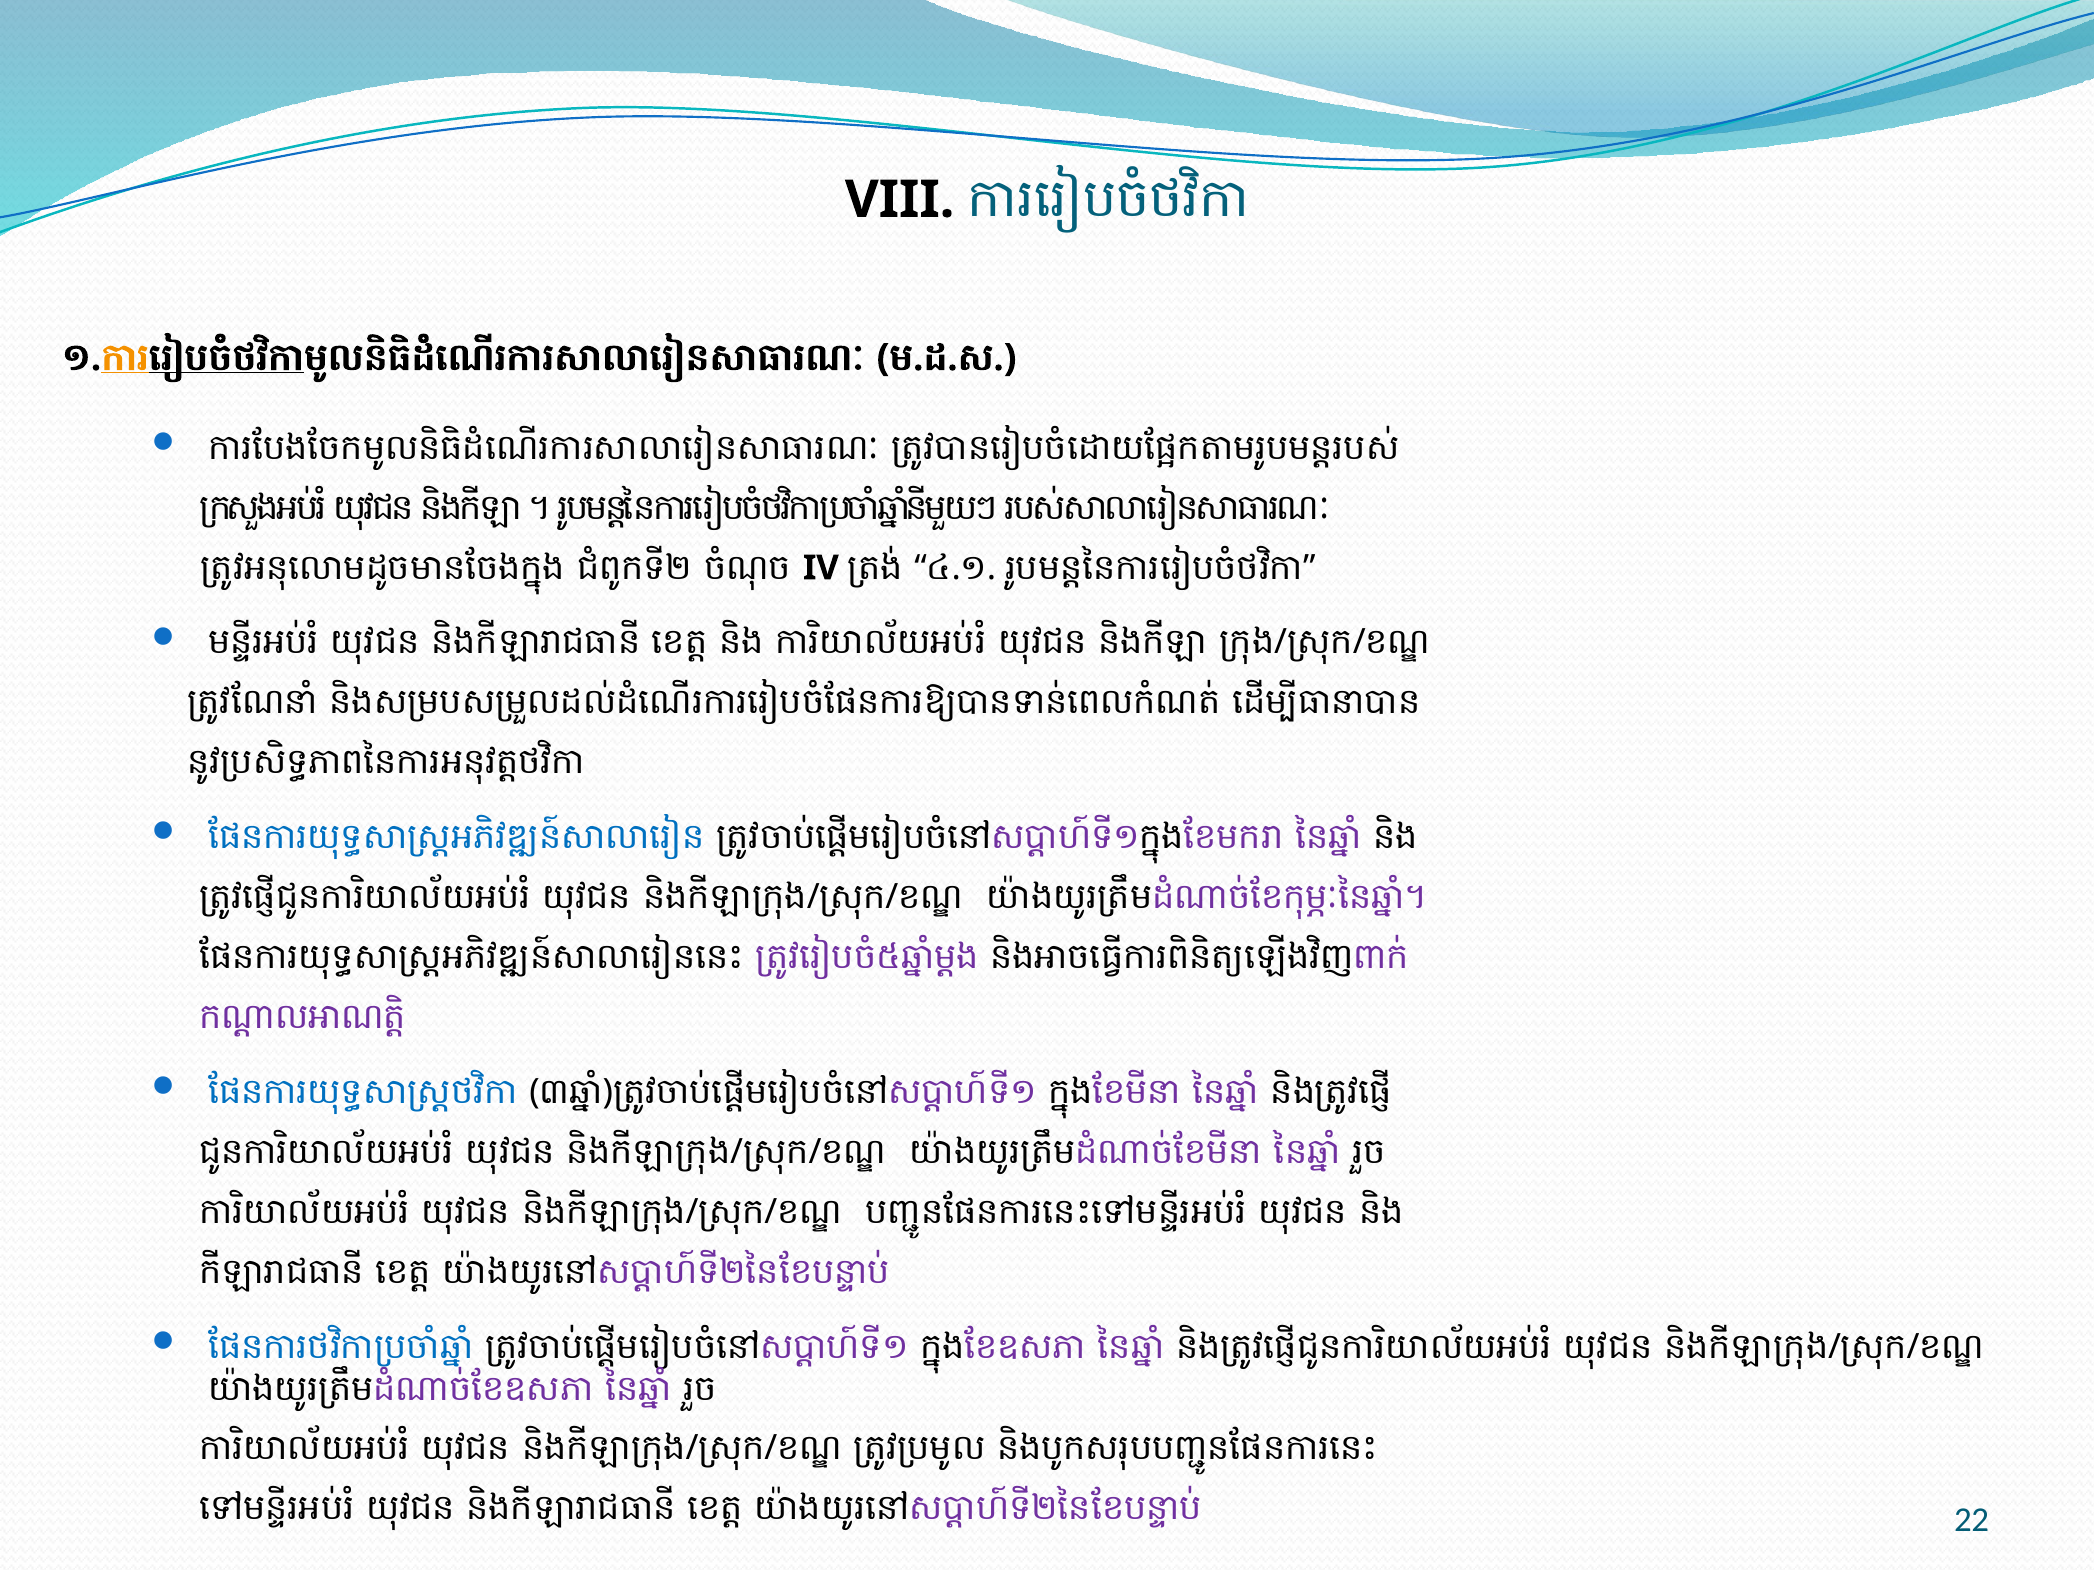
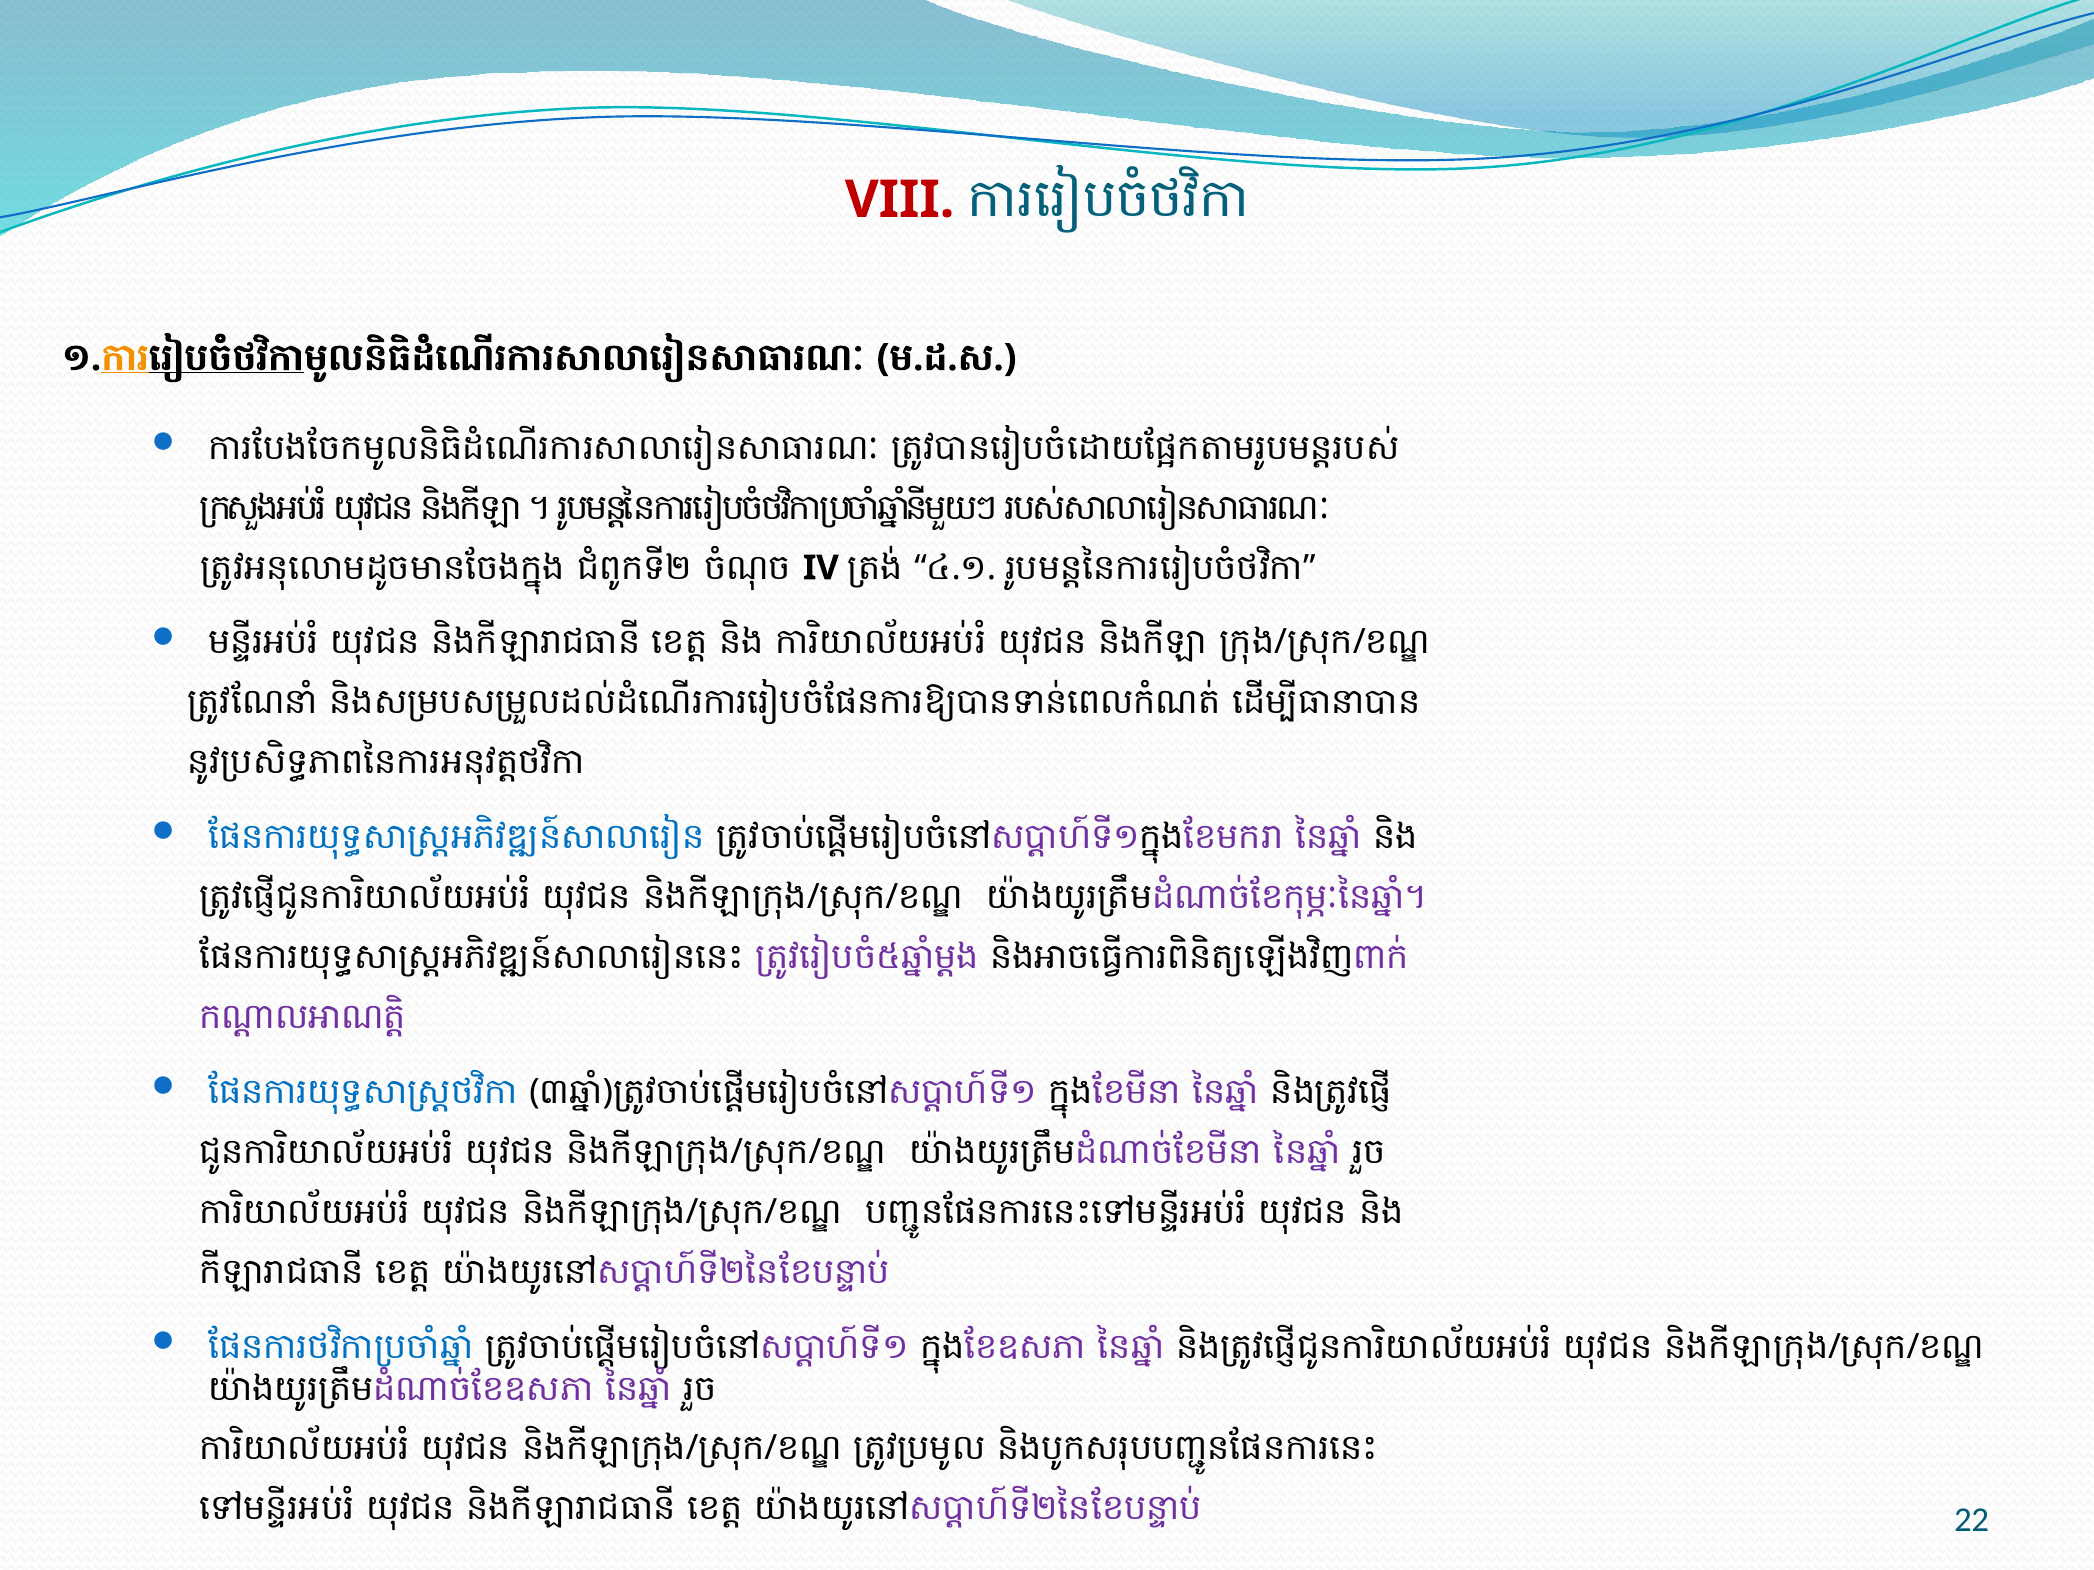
VIII colour: black -> red (900, 200)
